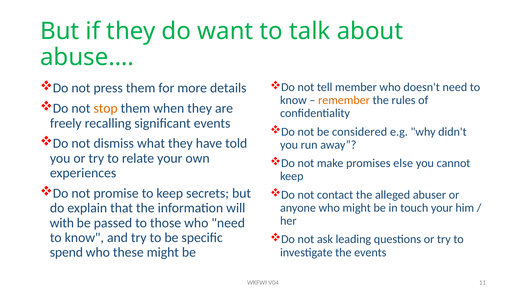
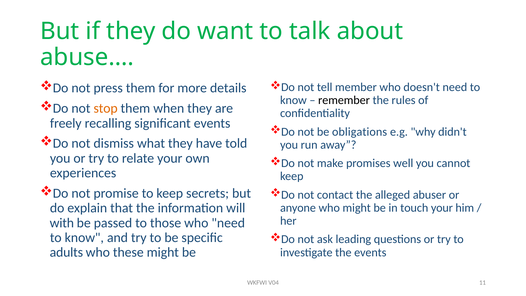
remember colour: orange -> black (344, 100)
considered: considered -> obligations (360, 132)
else: else -> well (403, 163)
spend: spend -> adults (66, 252)
